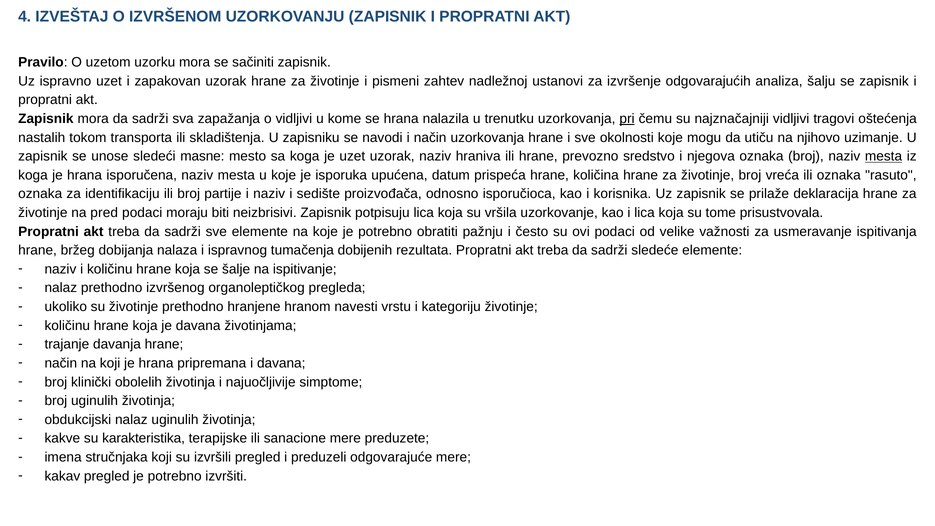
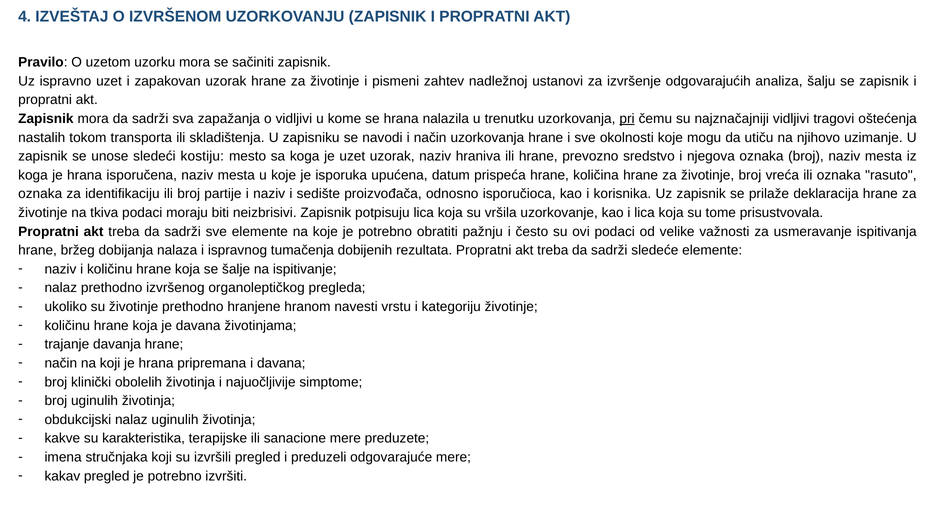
masne: masne -> kostiju (202, 156)
mesta underline: present -> none (884, 156)
pred: pred -> tkiva (104, 213)
